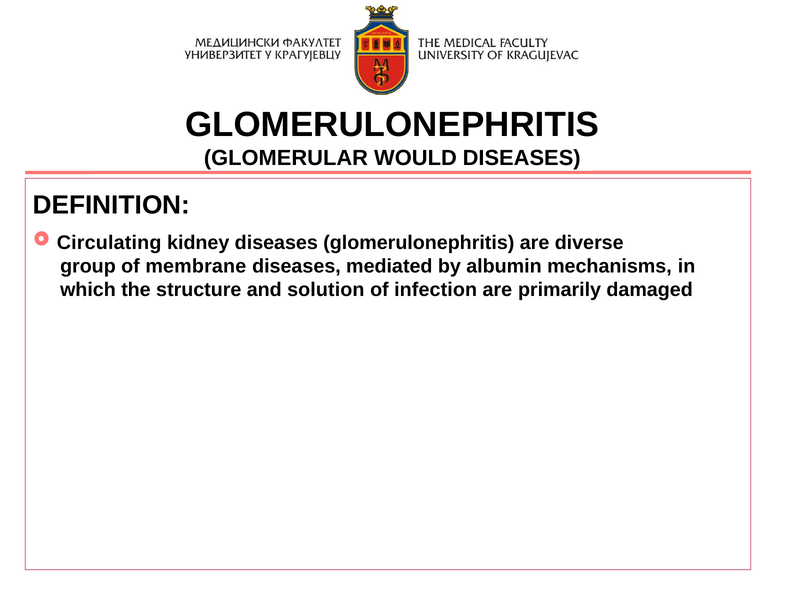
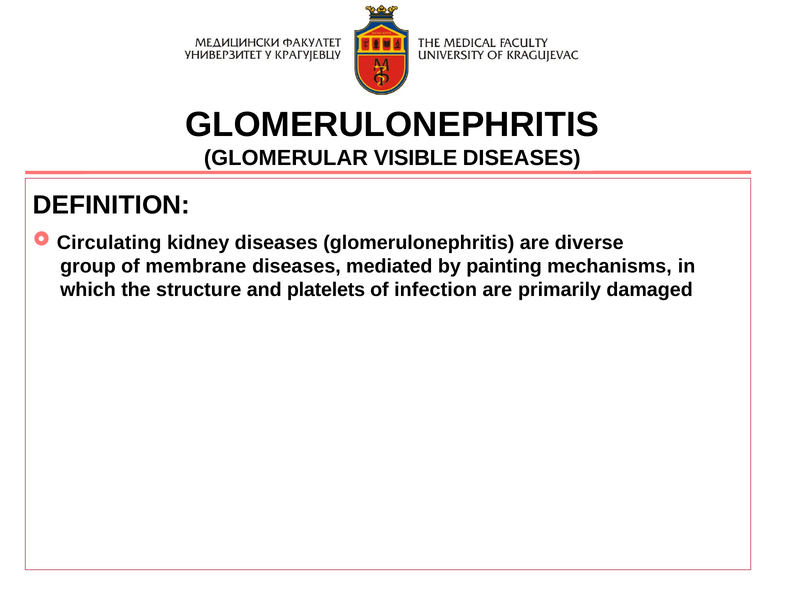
WOULD: WOULD -> VISIBLE (416, 158)
albumin: albumin -> painting (504, 266)
solution: solution -> platelets (326, 289)
